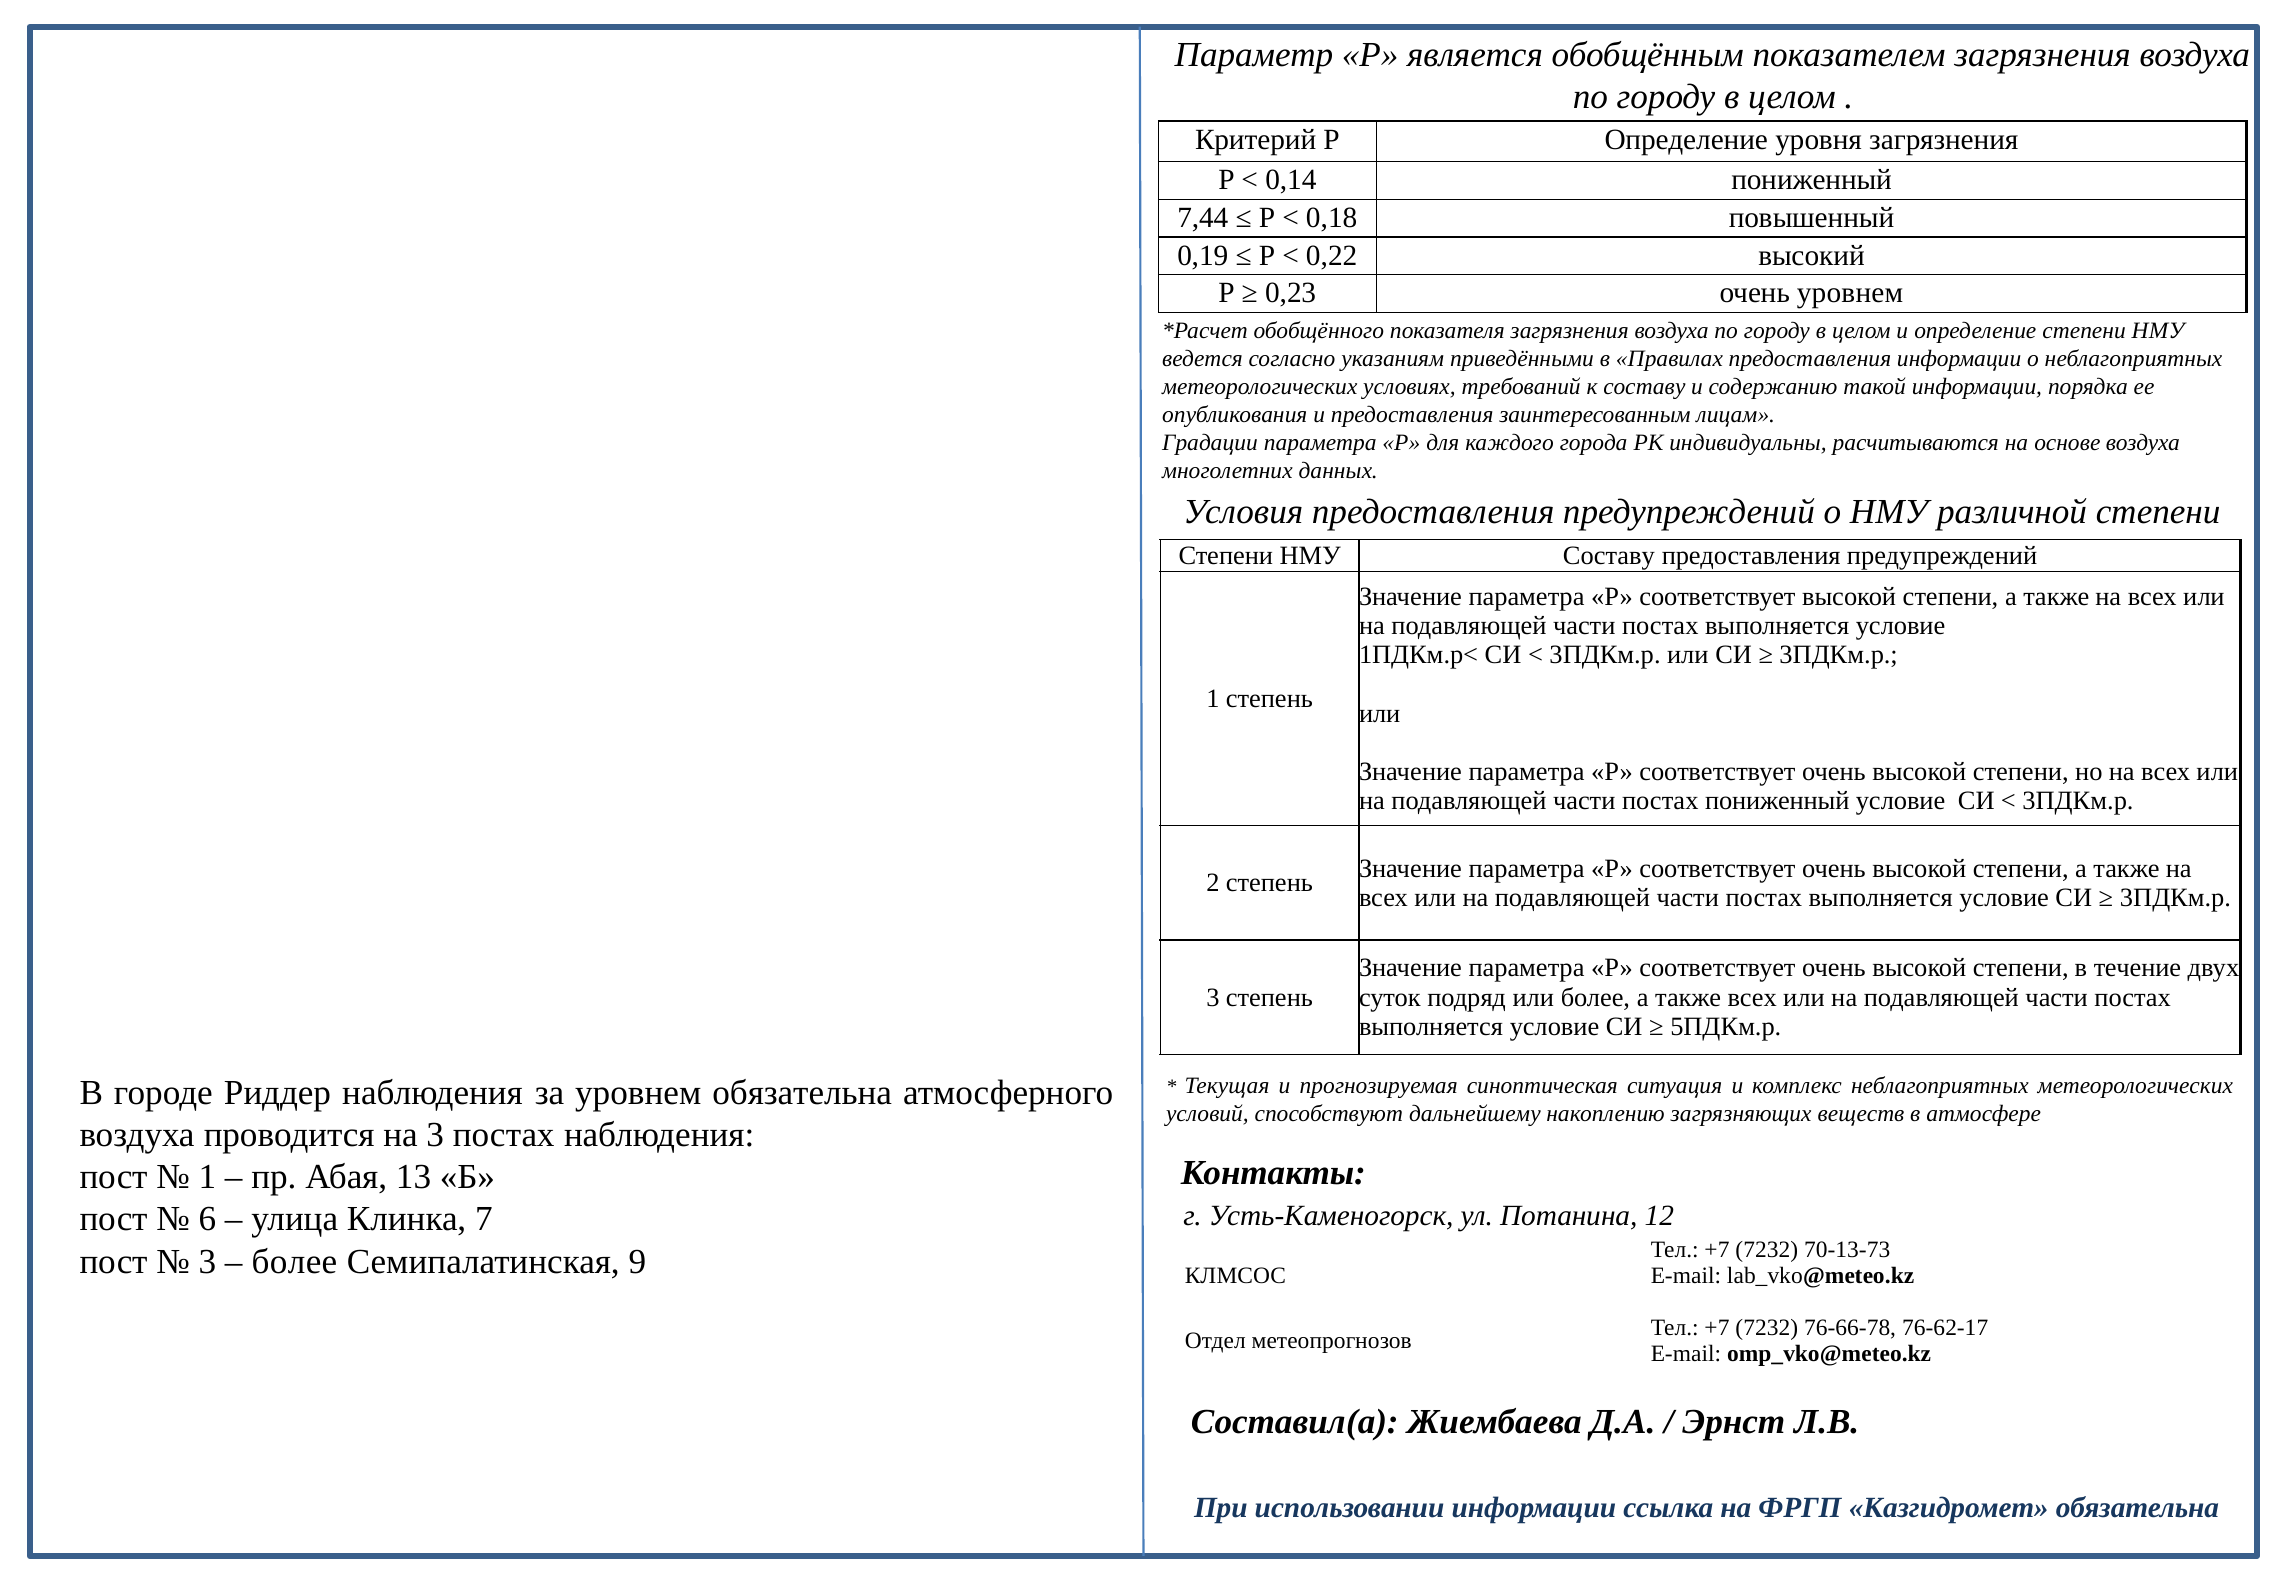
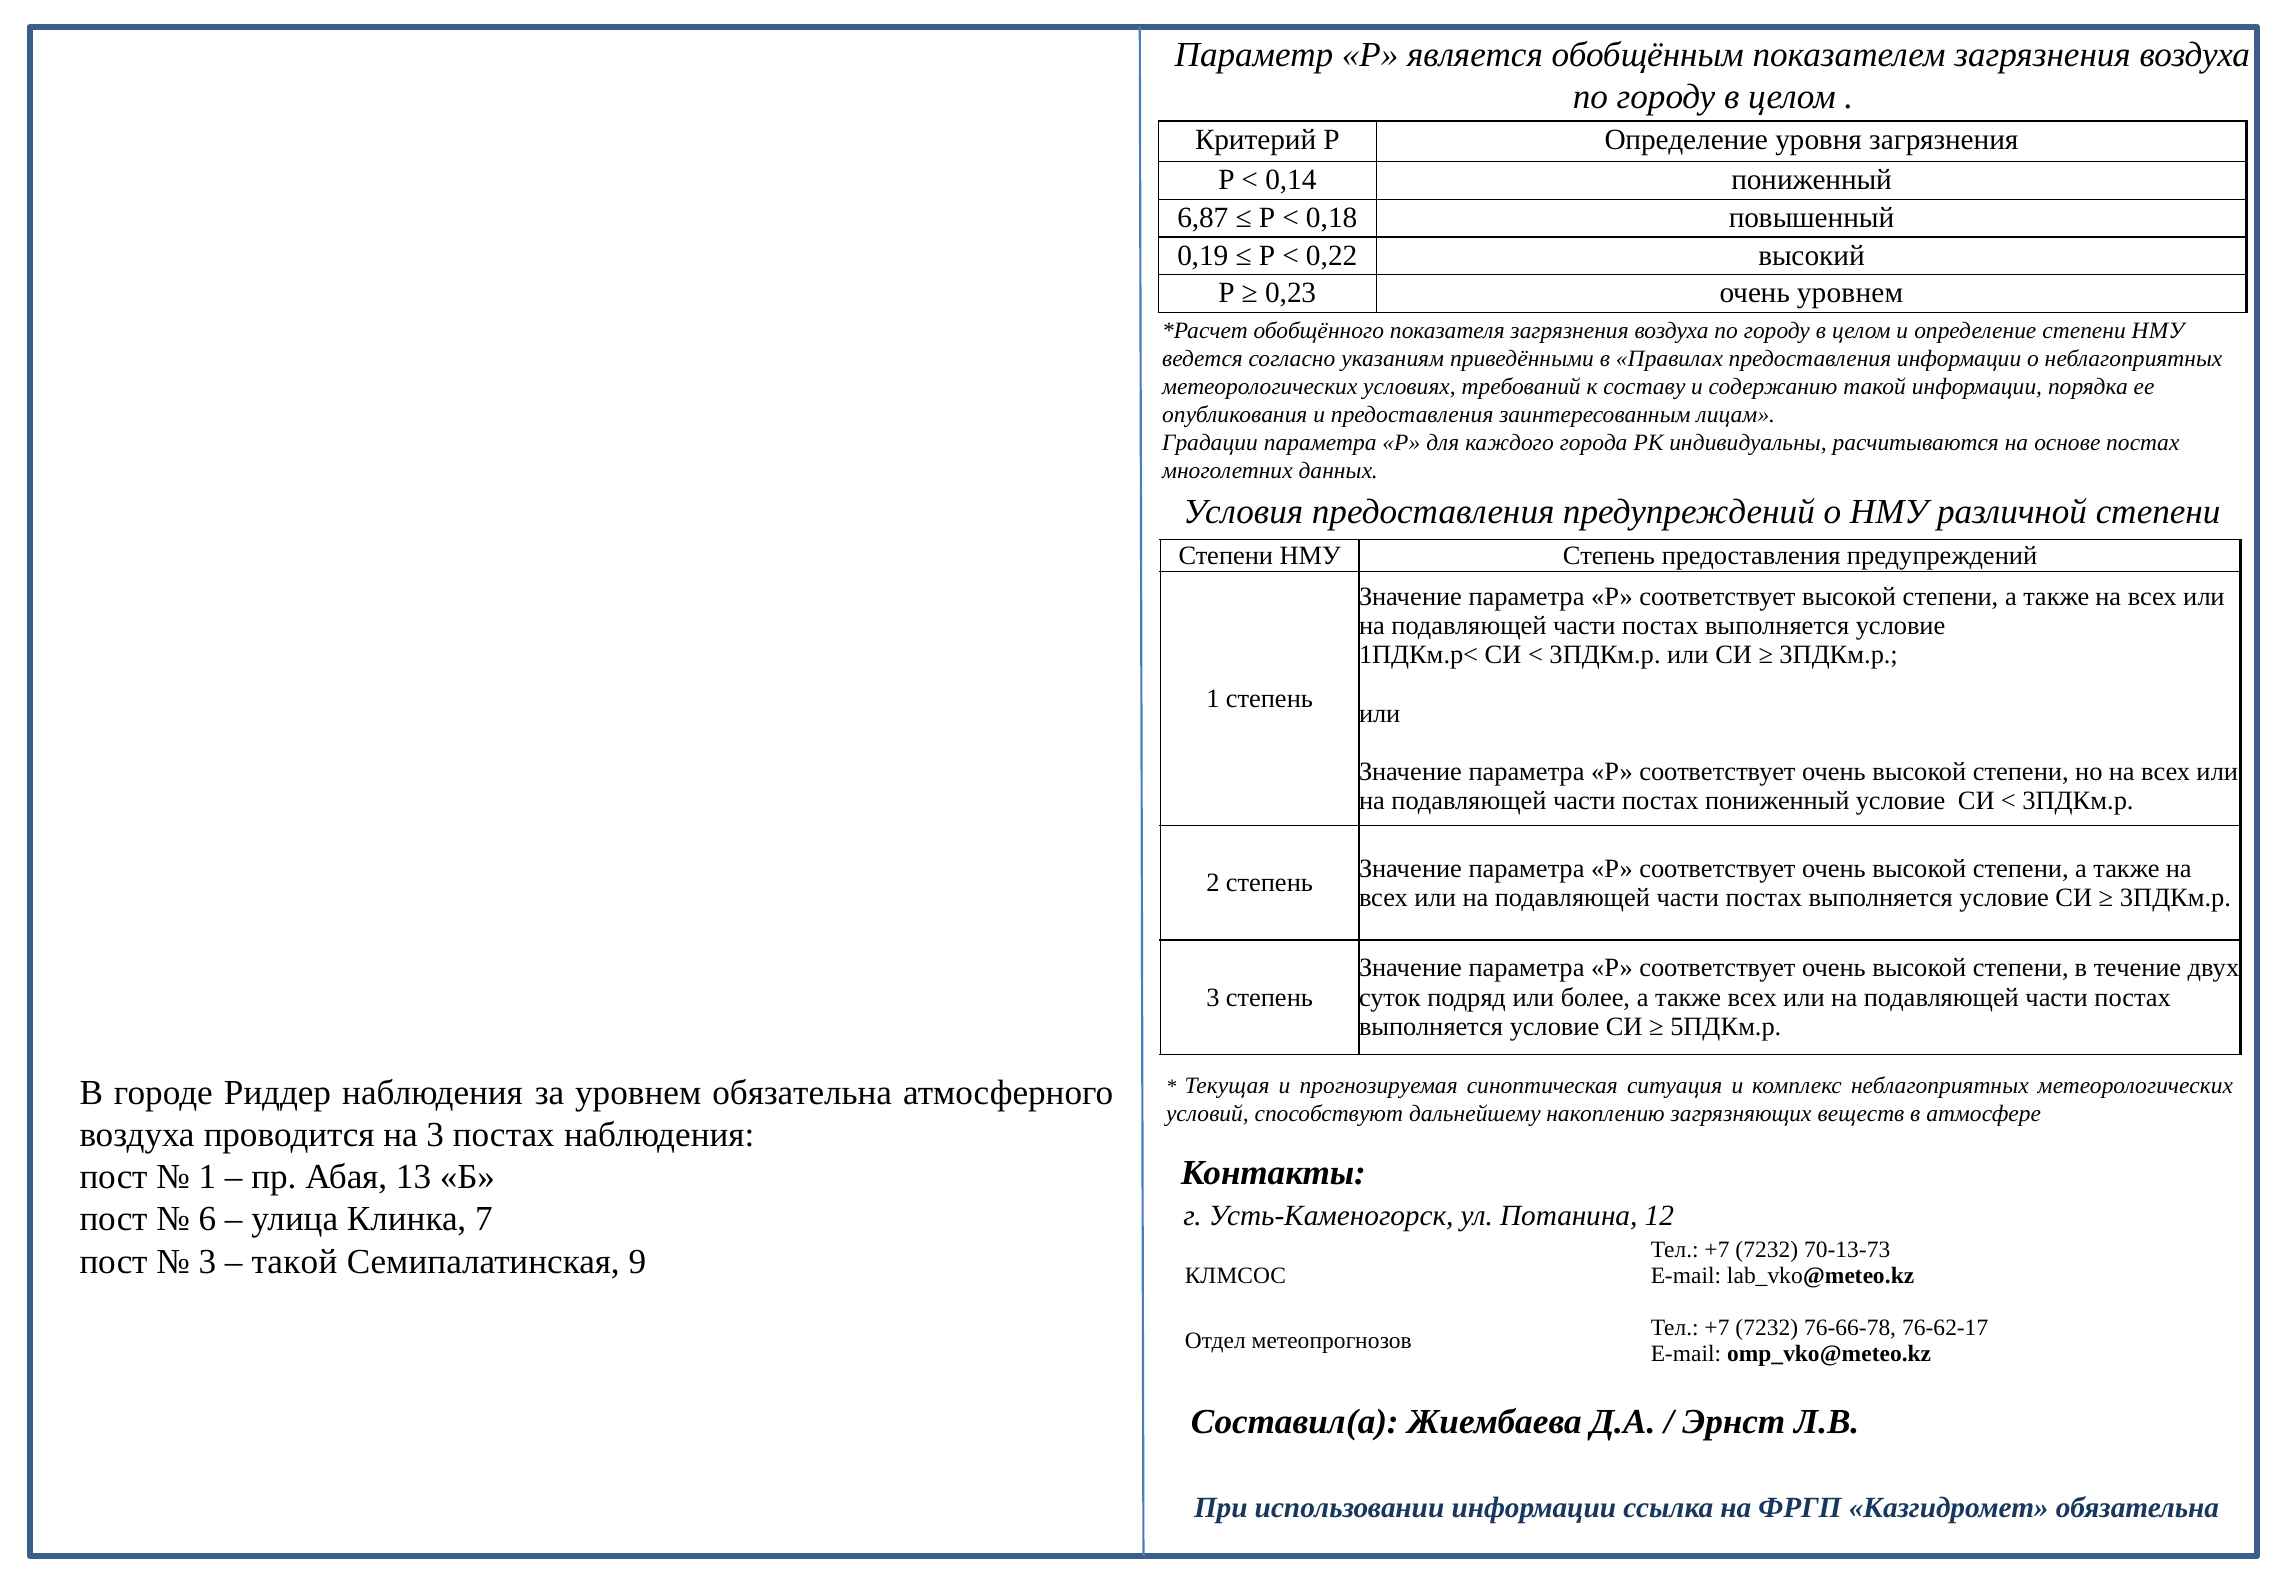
7,44: 7,44 -> 6,87 (1203, 218)
основе воздуха: воздуха -> постах (2143, 443)
НМУ Составу: Составу -> Степень (1609, 556)
более: более -> такой (295, 1262)
